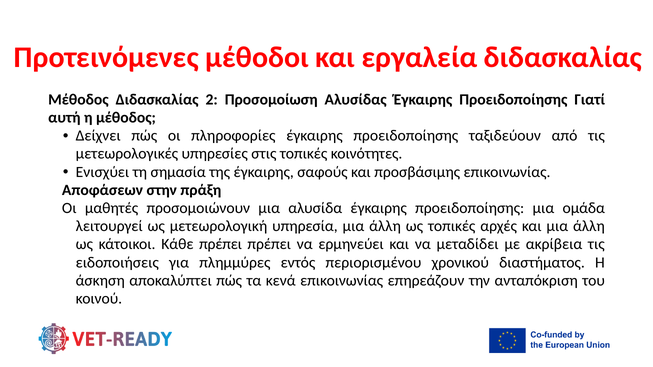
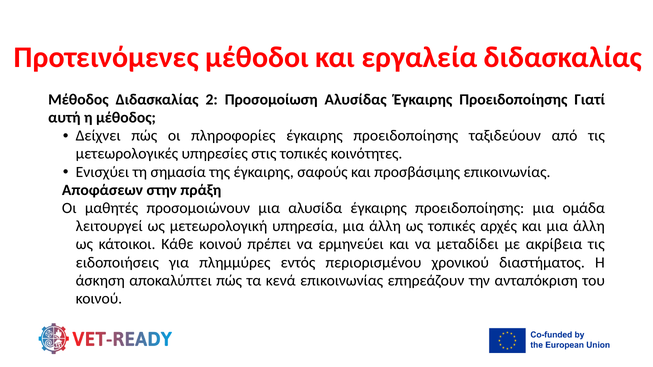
Κάθε πρέπει: πρέπει -> κοινού (221, 245)
